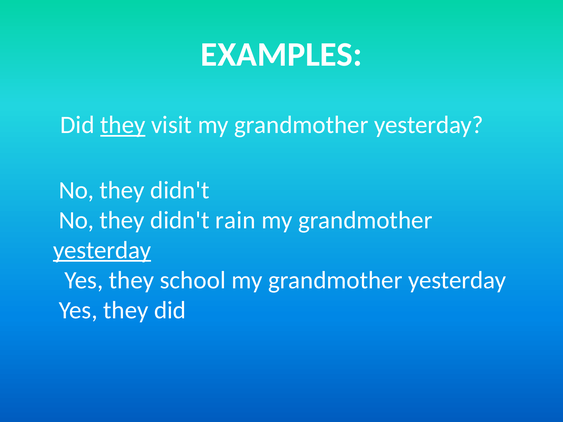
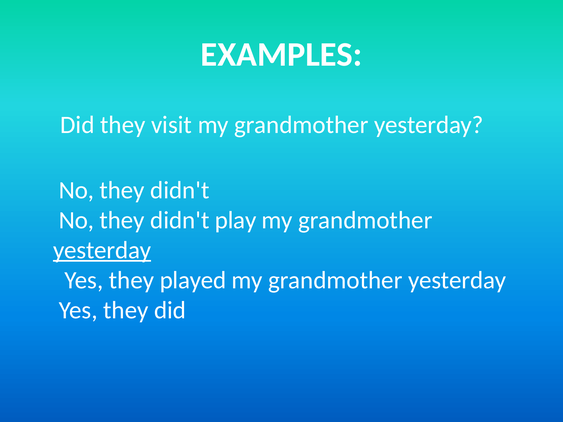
they underline: present -> none (123, 125)
rain: rain -> play (236, 220)
school: school -> played (193, 280)
